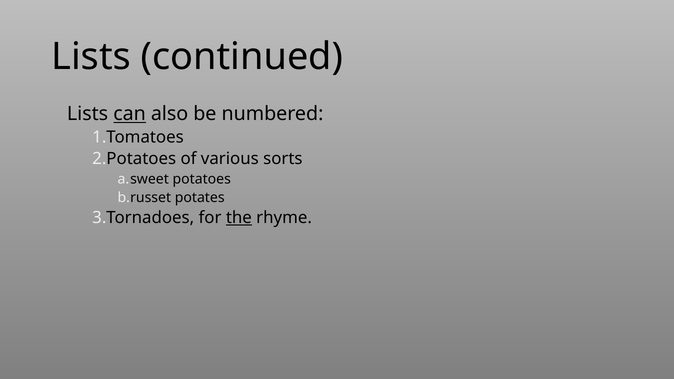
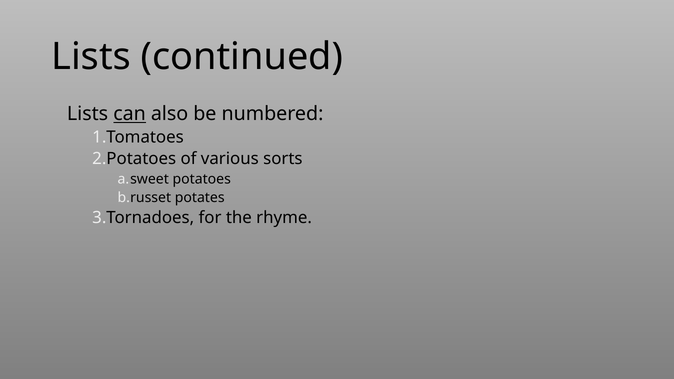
the underline: present -> none (239, 218)
